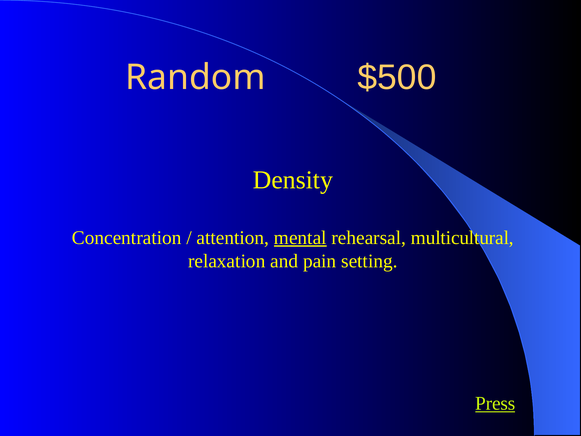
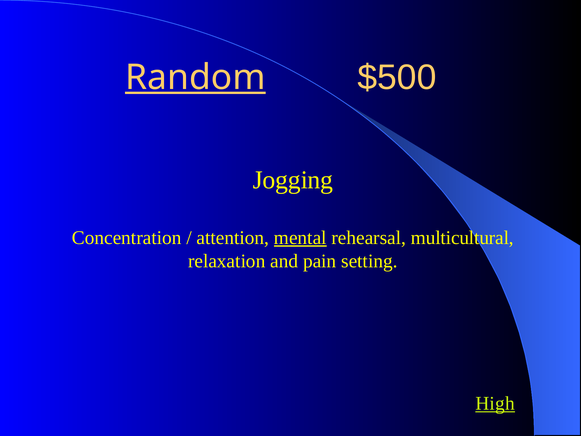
Random underline: none -> present (195, 78)
Density: Density -> Jogging (293, 180)
Press: Press -> High (495, 403)
